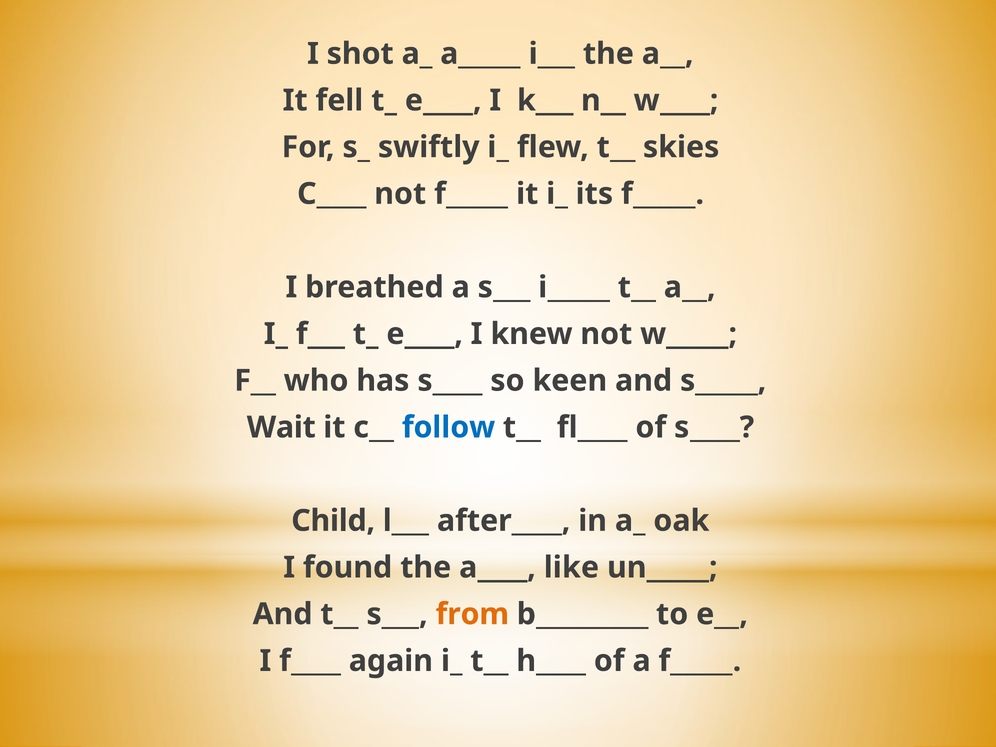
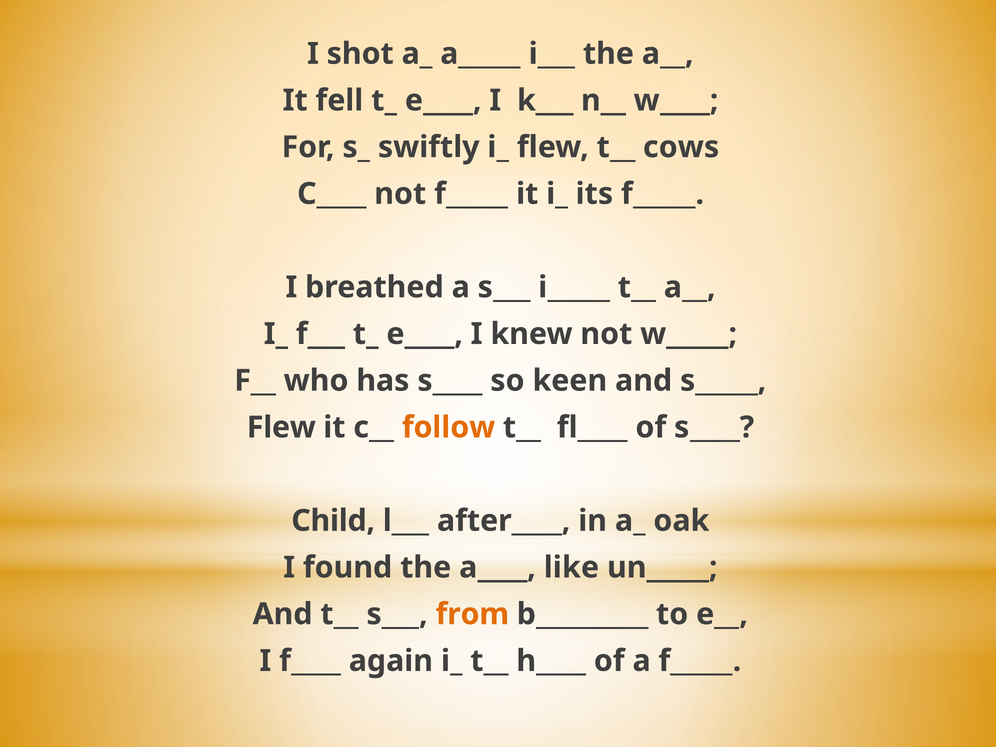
skies: skies -> cows (681, 147)
Wait: Wait -> Flew (281, 427)
follow colour: blue -> orange (449, 427)
